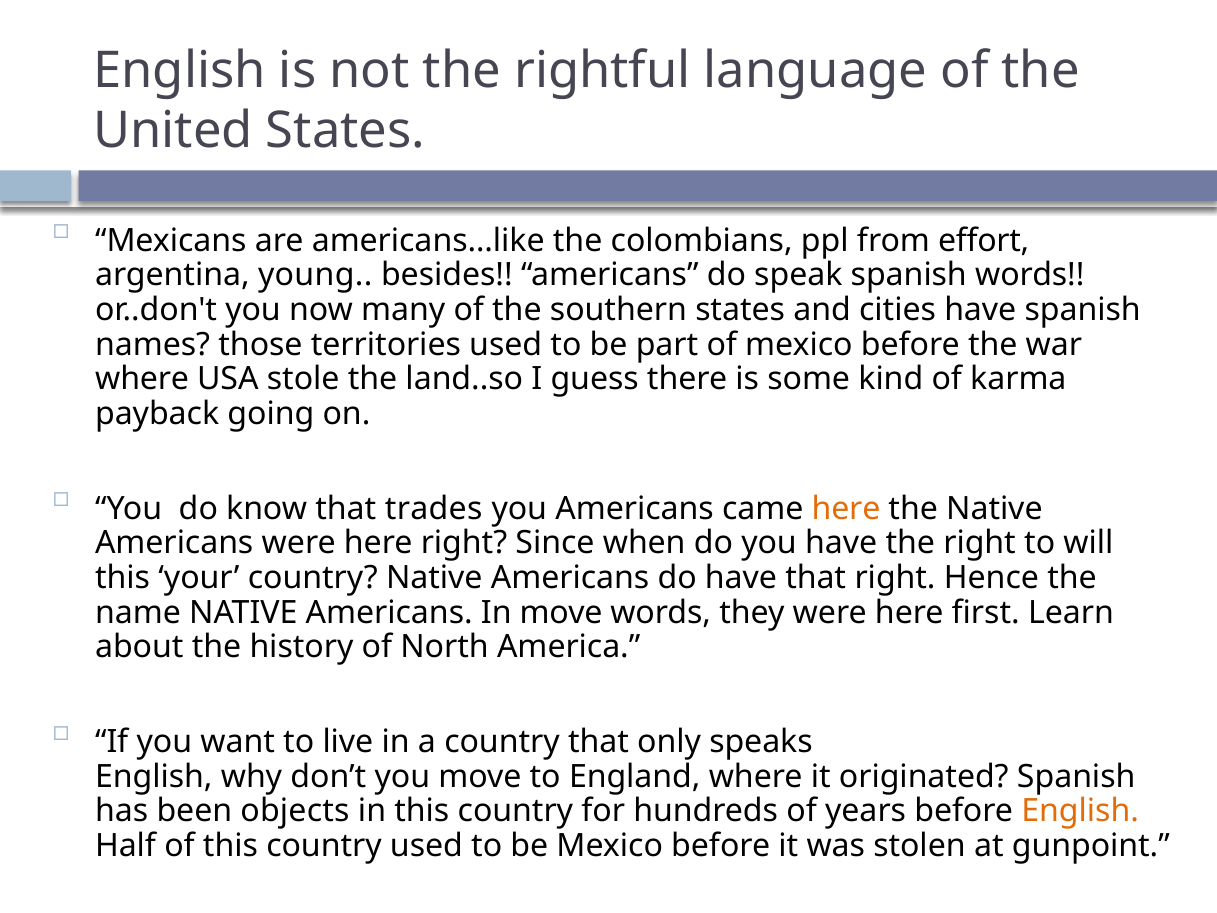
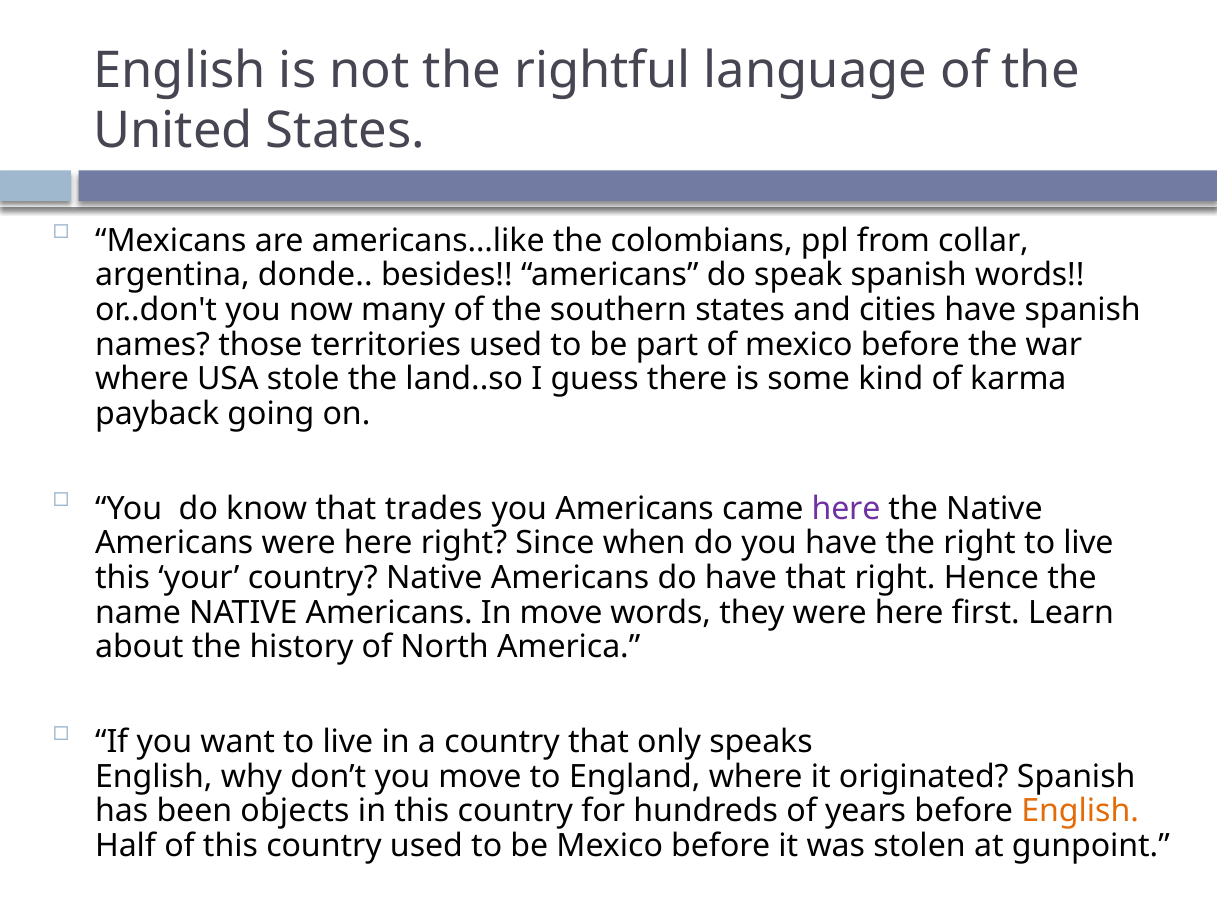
effort: effort -> collar (983, 240)
young: young -> donde (315, 275)
here colour: orange -> purple (846, 508)
right to will: will -> live (1088, 543)
